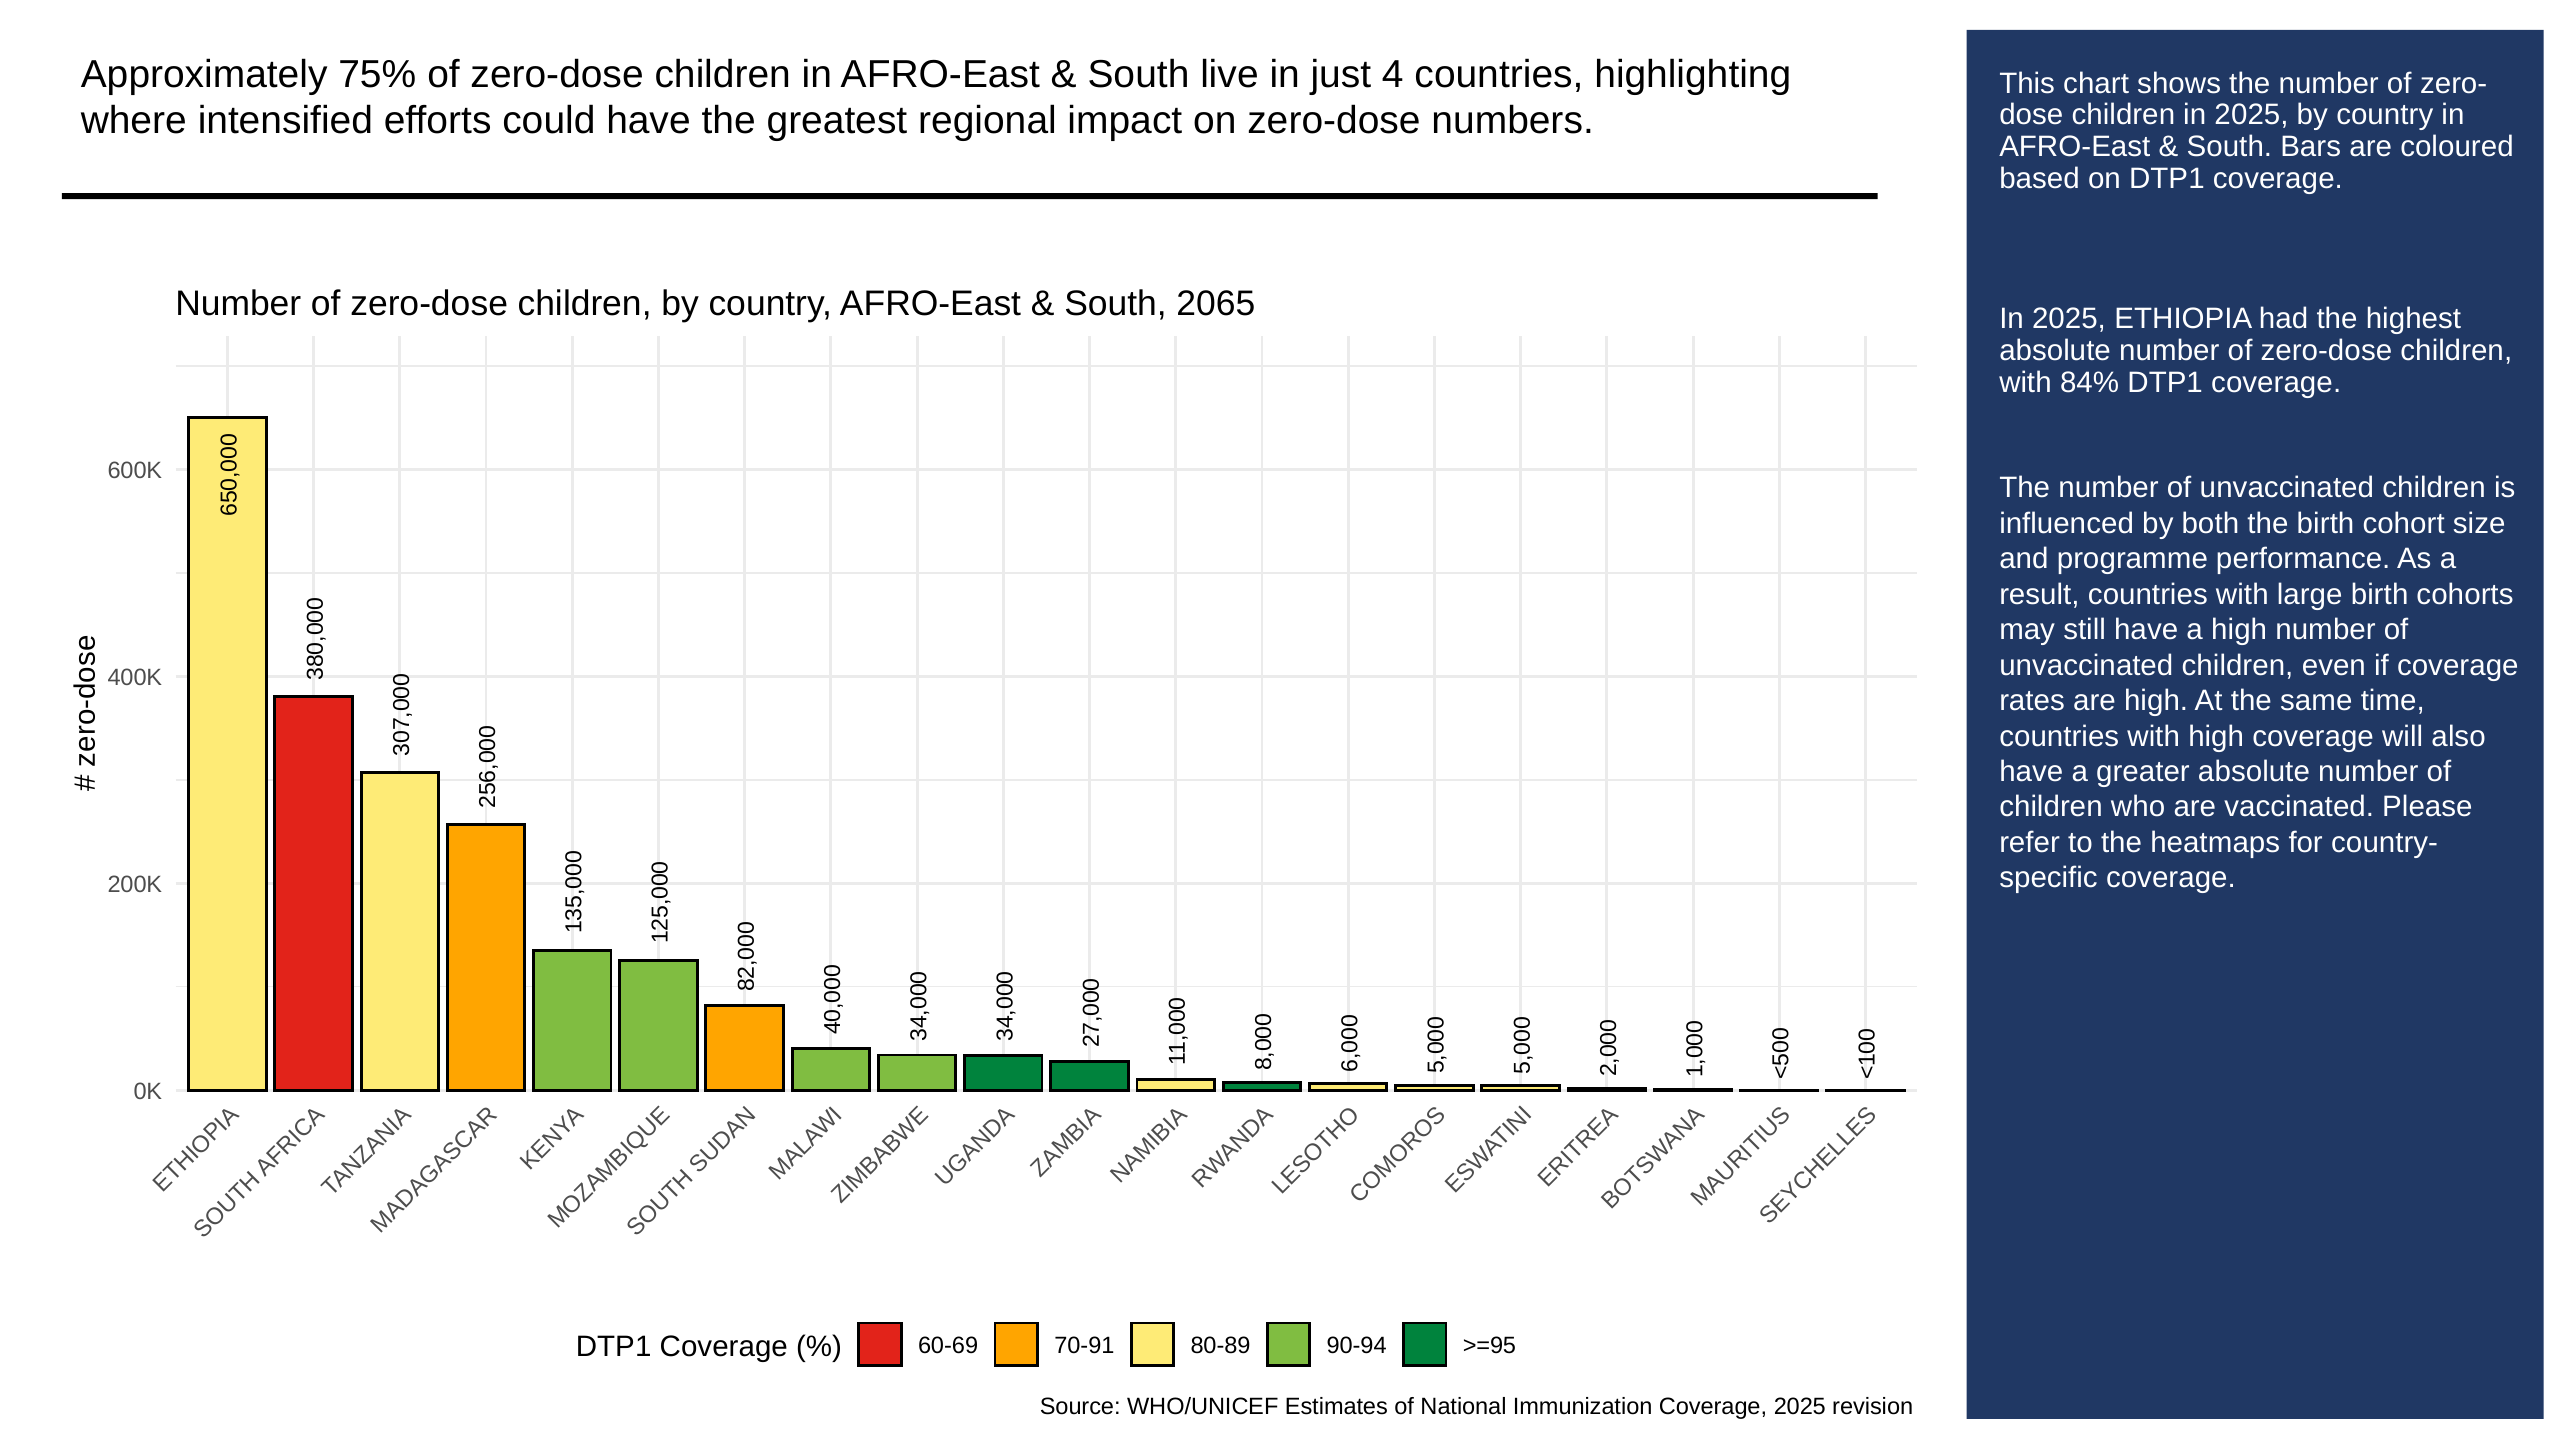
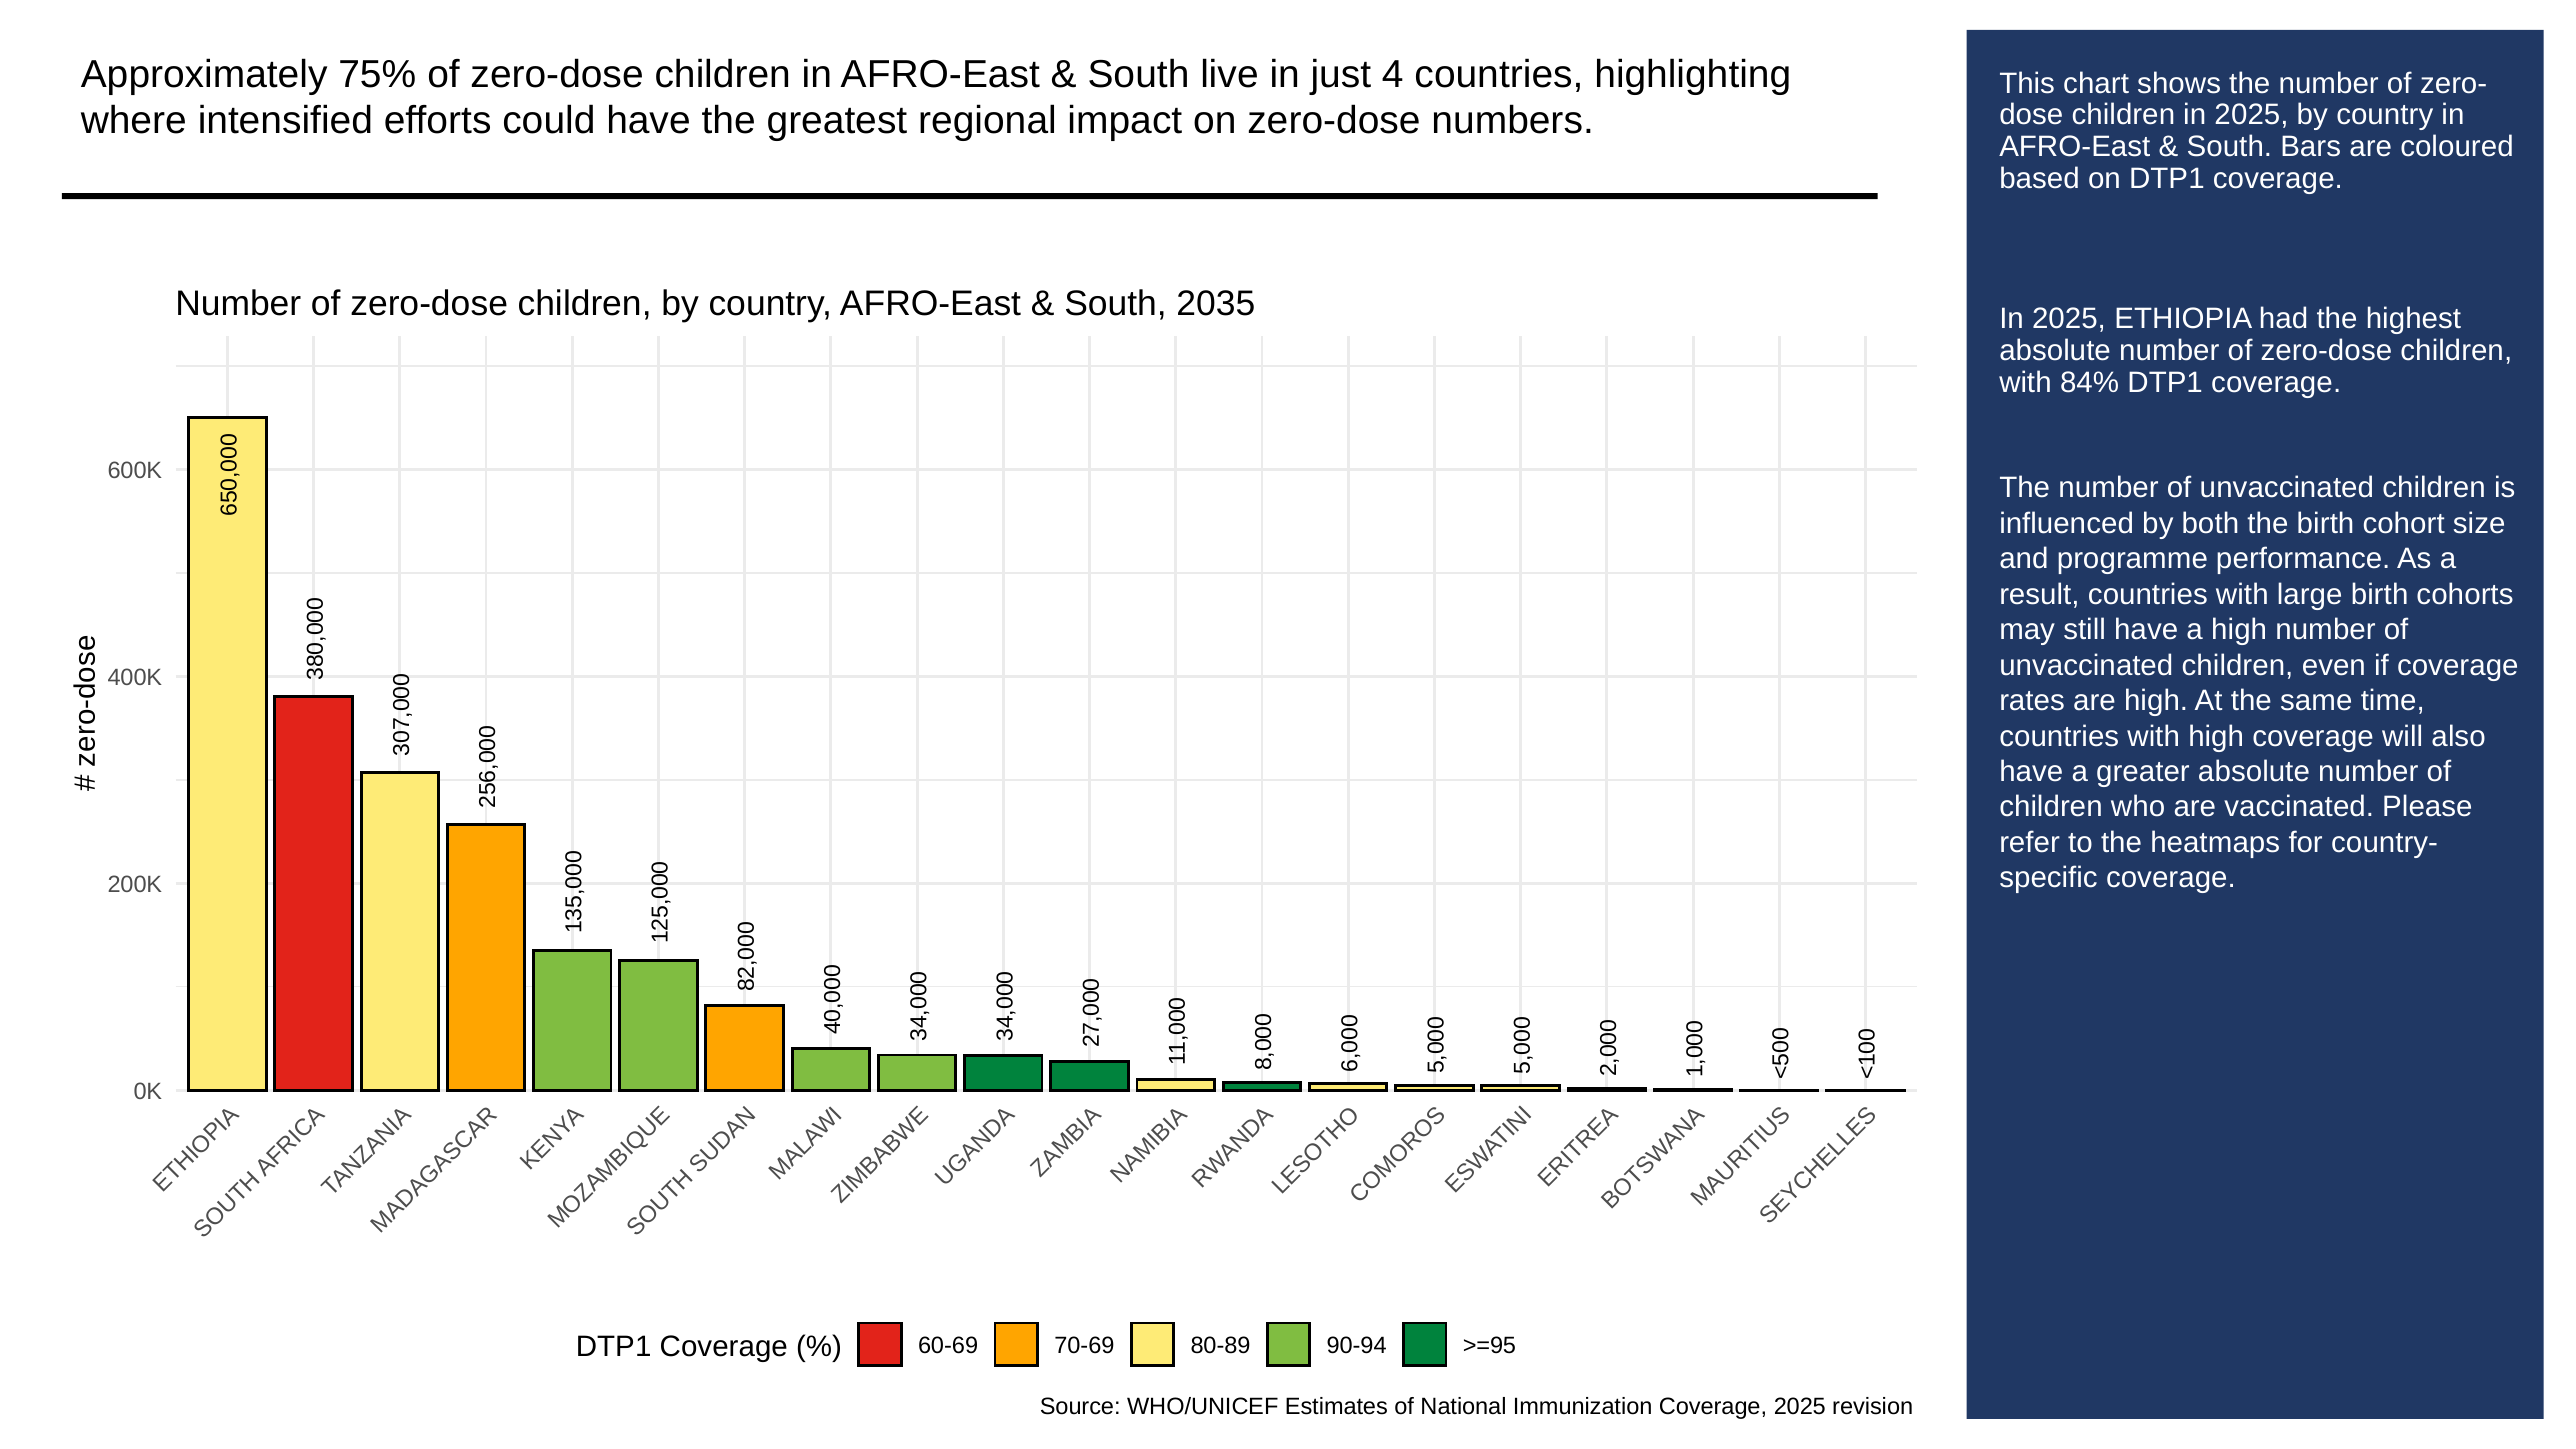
2065: 2065 -> 2035 (1216, 304)
70-91: 70-91 -> 70-69 (1084, 1346)
